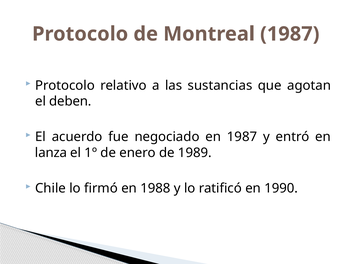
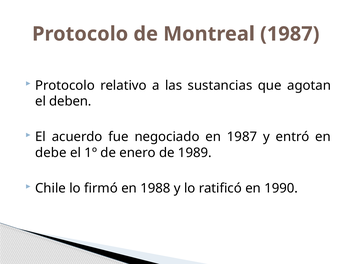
lanza: lanza -> debe (51, 153)
